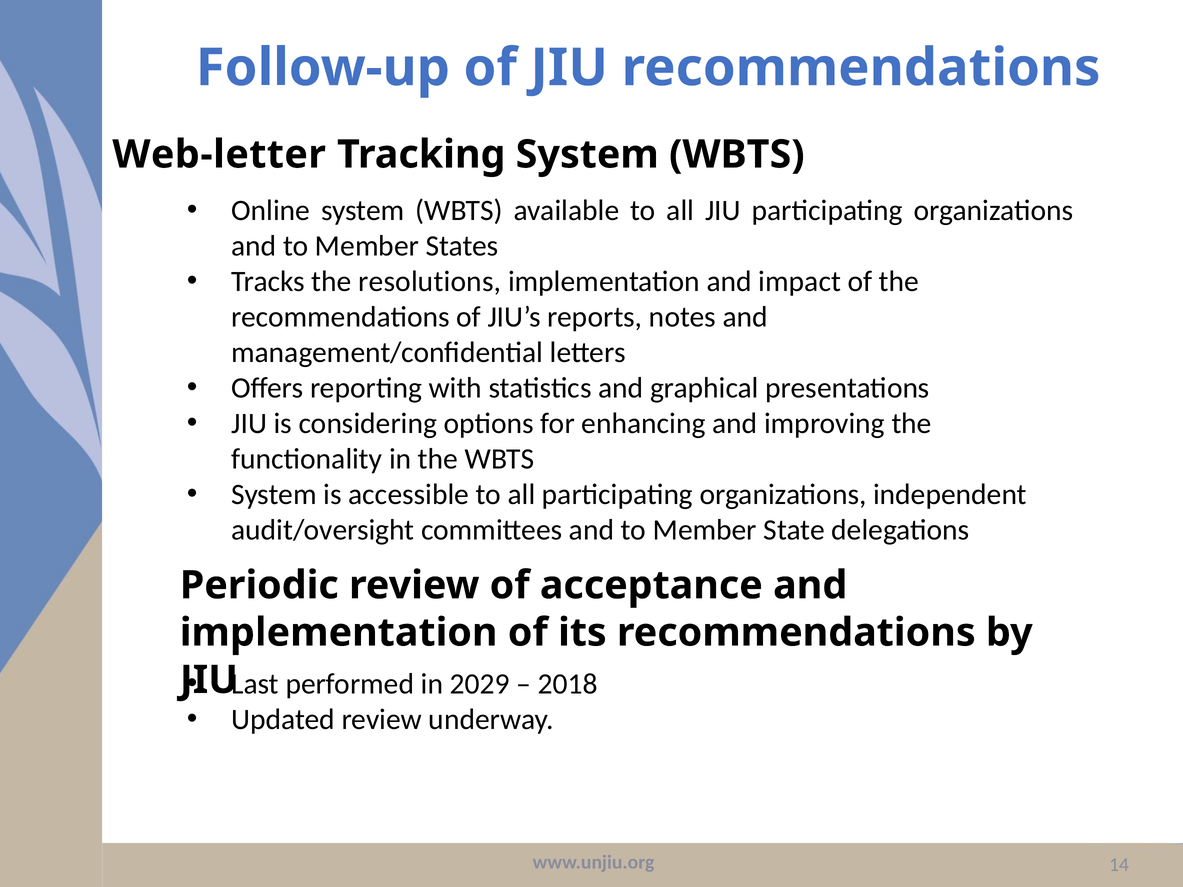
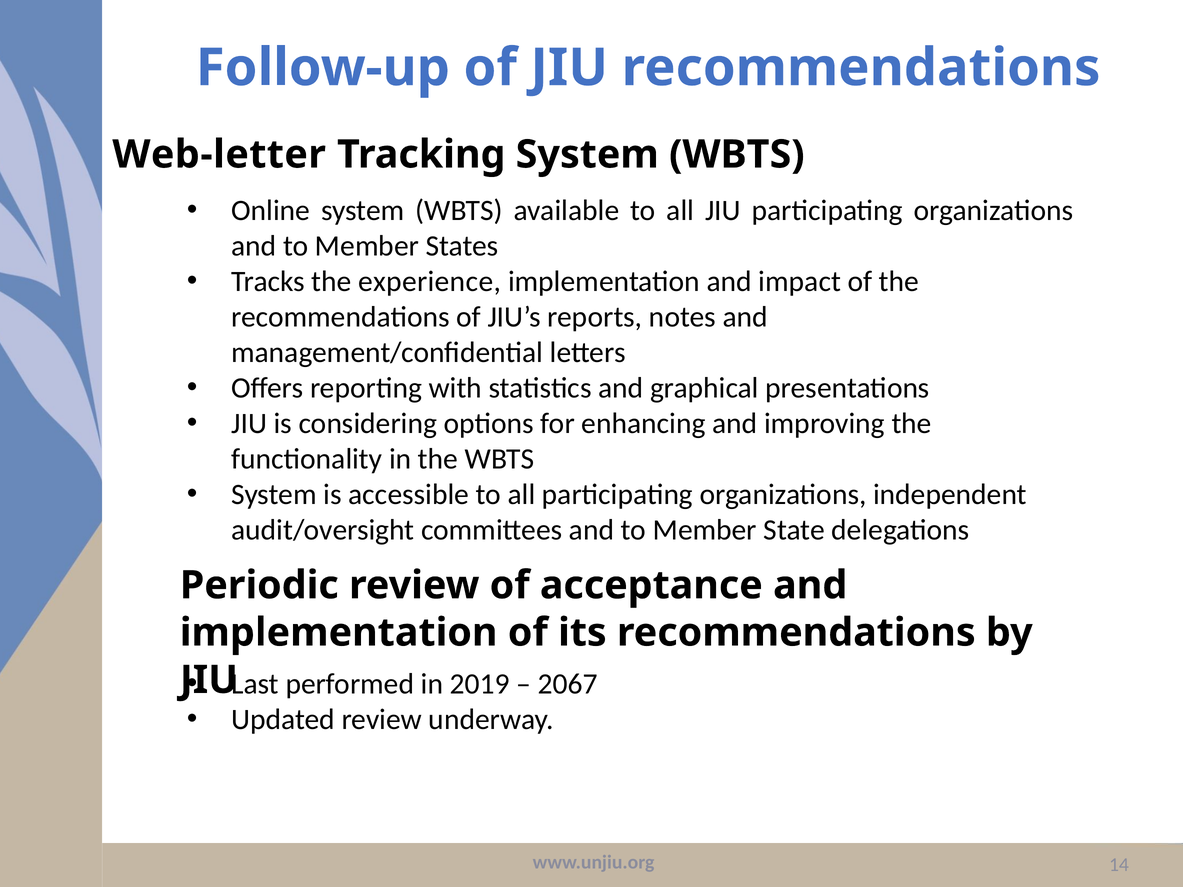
resolutions: resolutions -> experience (430, 282)
2029: 2029 -> 2019 (480, 684)
2018: 2018 -> 2067 (568, 684)
